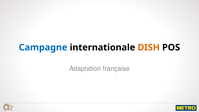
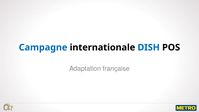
DISH colour: orange -> blue (149, 47)
